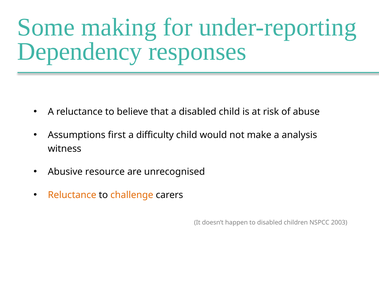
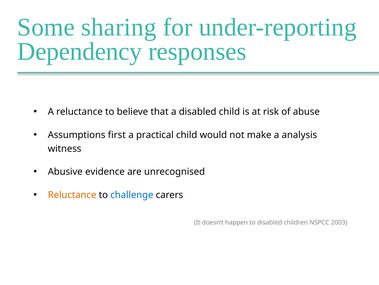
making: making -> sharing (119, 27)
difficulty: difficulty -> practical (155, 135)
resource: resource -> evidence (105, 171)
challenge colour: orange -> blue (132, 194)
